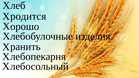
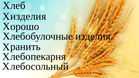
Х родится: родится -> изделия (28, 16)
